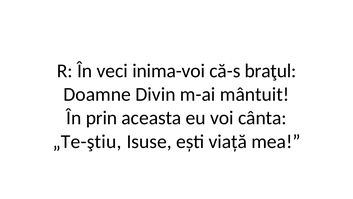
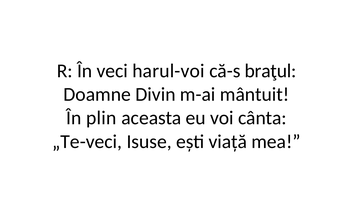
inima-voi: inima-voi -> harul-voi (168, 71)
prin: prin -> plin (101, 118)
„Te-ştiu: „Te-ştiu -> „Te-veci (87, 141)
